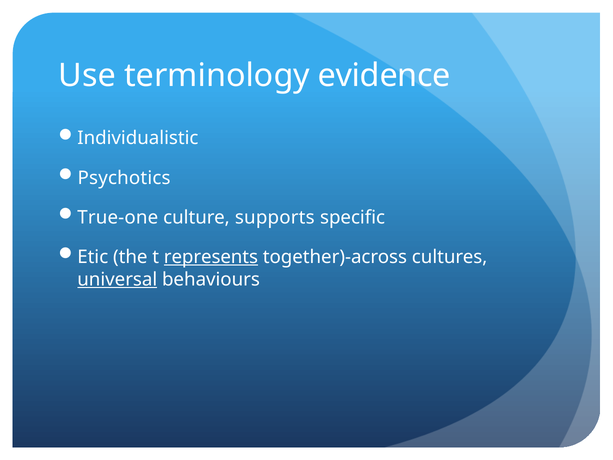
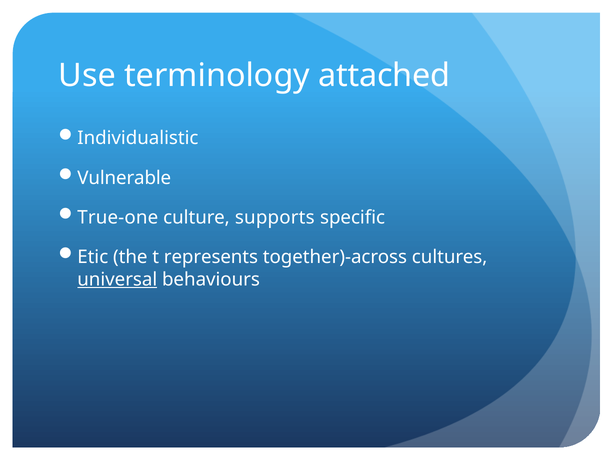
evidence: evidence -> attached (384, 75)
Psychotics: Psychotics -> Vulnerable (124, 178)
represents underline: present -> none (211, 257)
